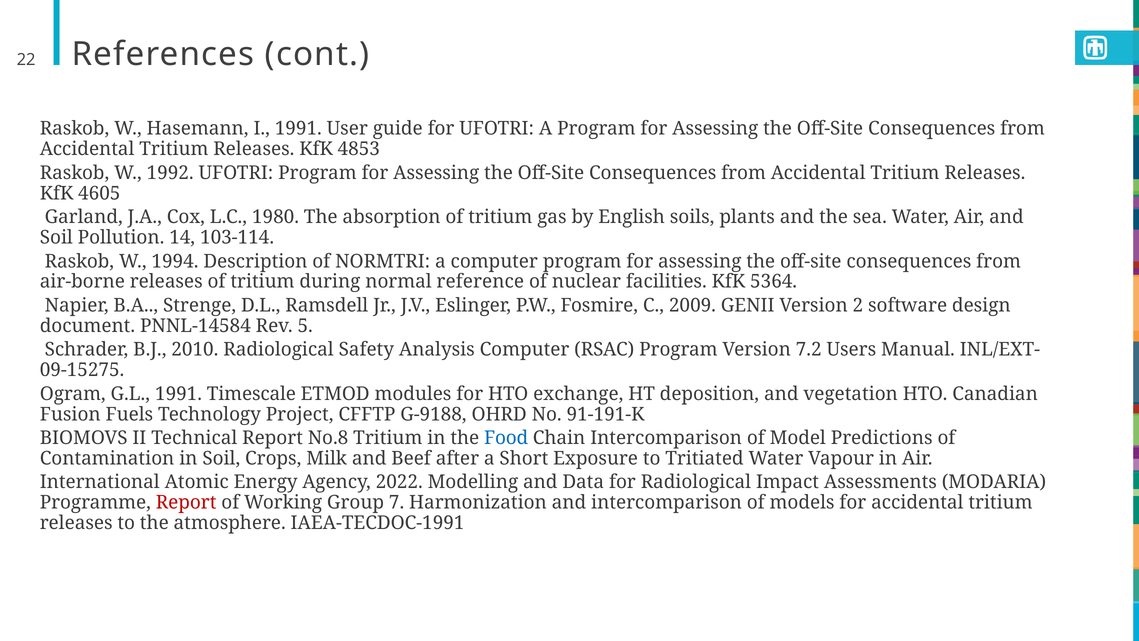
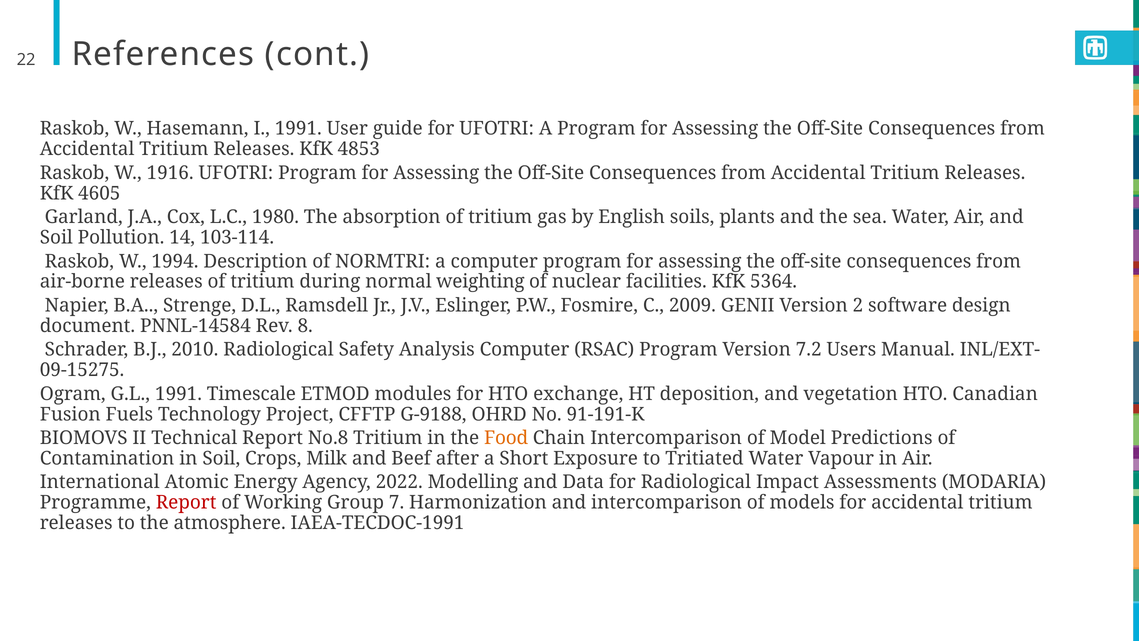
1992: 1992 -> 1916 (170, 173)
reference: reference -> weighting (480, 282)
5: 5 -> 8 (305, 326)
Food colour: blue -> orange (506, 438)
